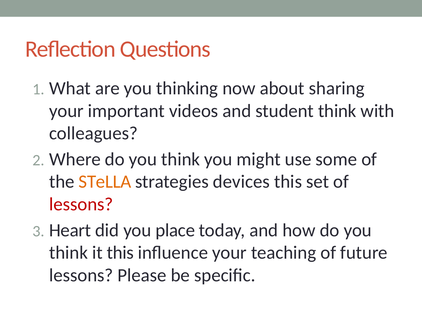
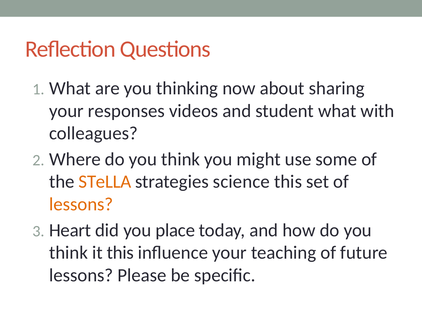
important: important -> responses (126, 111)
student think: think -> what (337, 111)
devices: devices -> science (241, 182)
lessons colour: red -> orange (81, 205)
